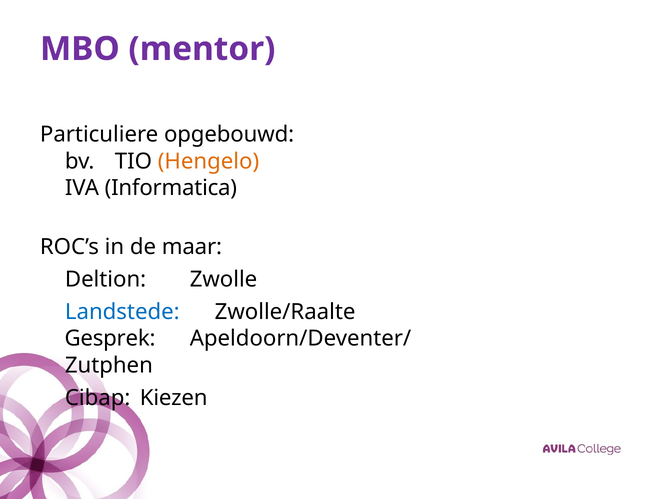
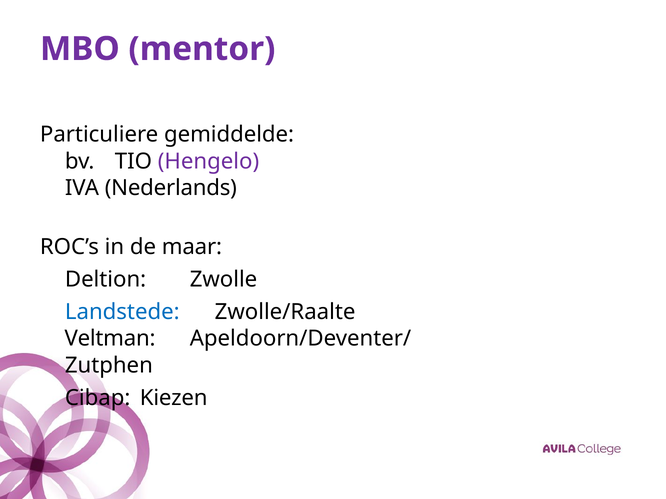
opgebouwd: opgebouwd -> gemiddelde (229, 135)
Hengelo colour: orange -> purple (208, 161)
Informatica: Informatica -> Nederlands (171, 188)
Gesprek: Gesprek -> Veltman (110, 339)
